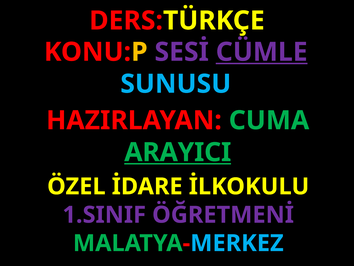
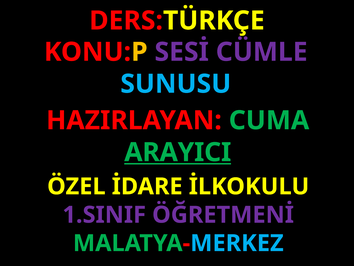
CÜMLE underline: present -> none (262, 52)
